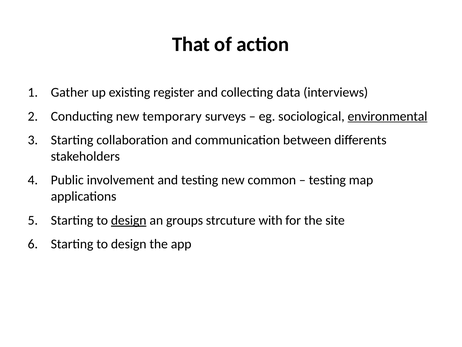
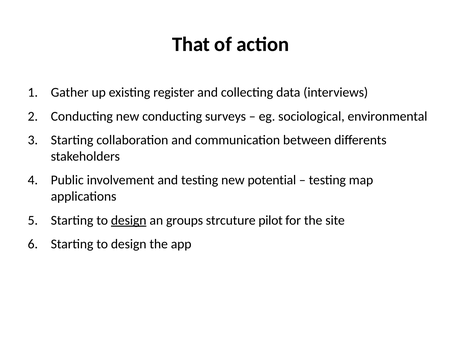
new temporary: temporary -> conducting (172, 116)
environmental underline: present -> none (388, 116)
common: common -> potential (272, 180)
with: with -> pilot (271, 220)
